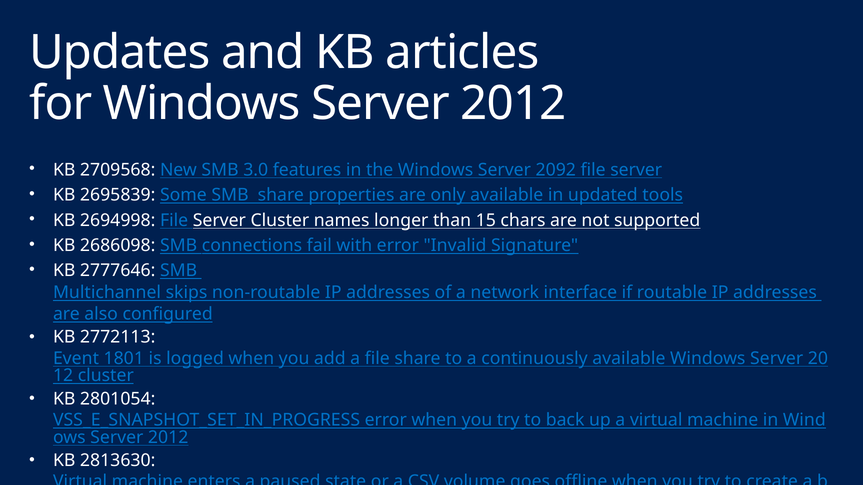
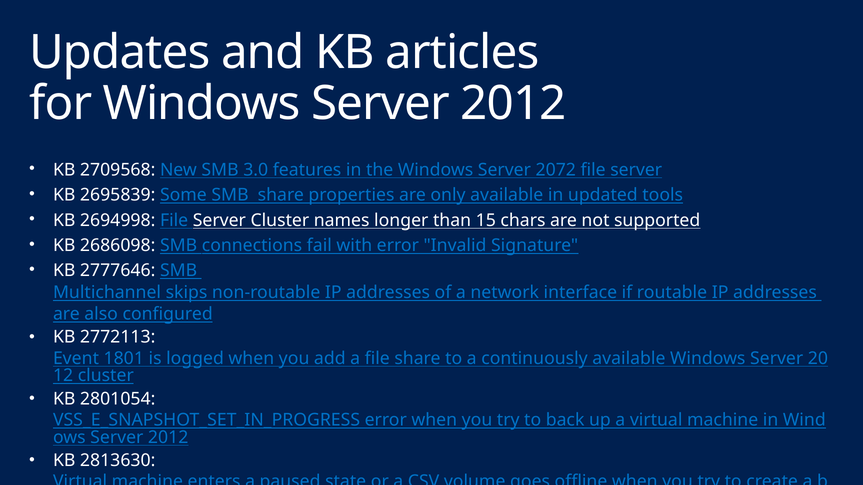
2092: 2092 -> 2072 (556, 170)
